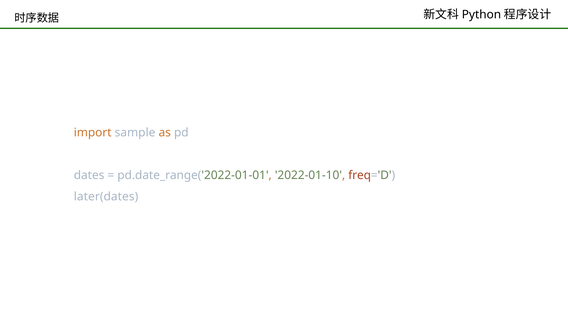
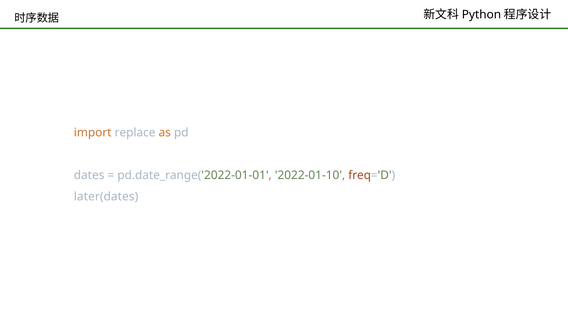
sample: sample -> replace (135, 133)
